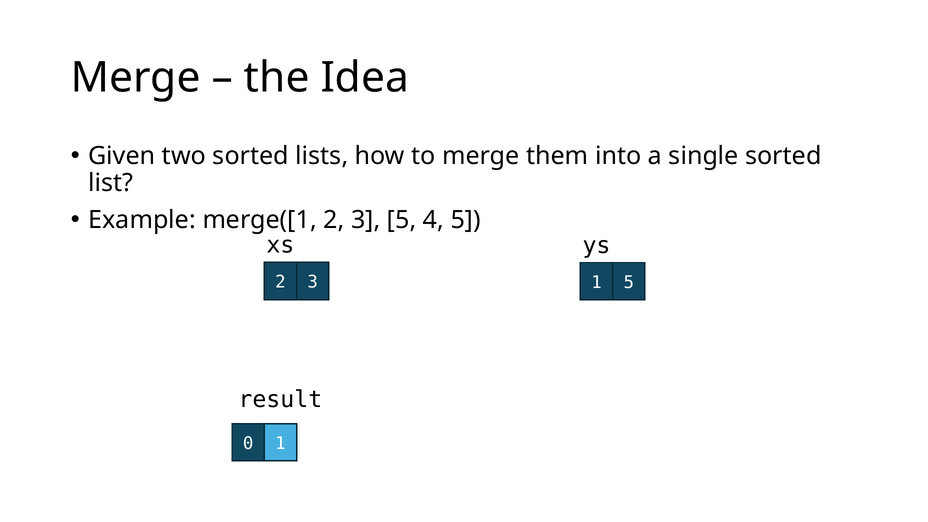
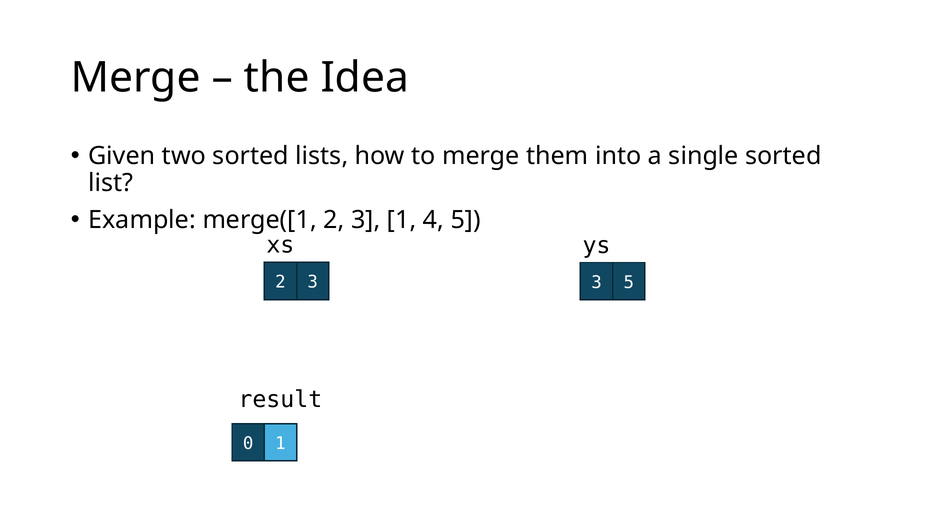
3 5: 5 -> 1 (402, 220)
3 1: 1 -> 3 (597, 282)
